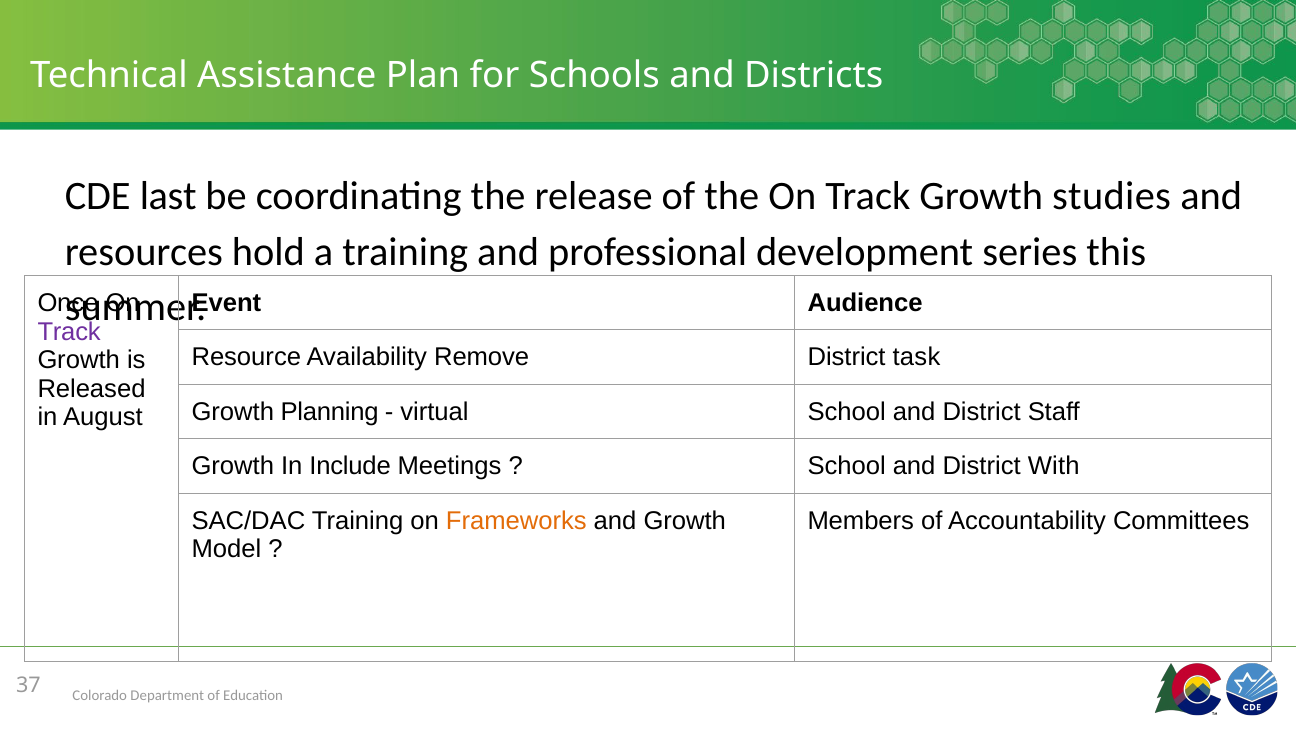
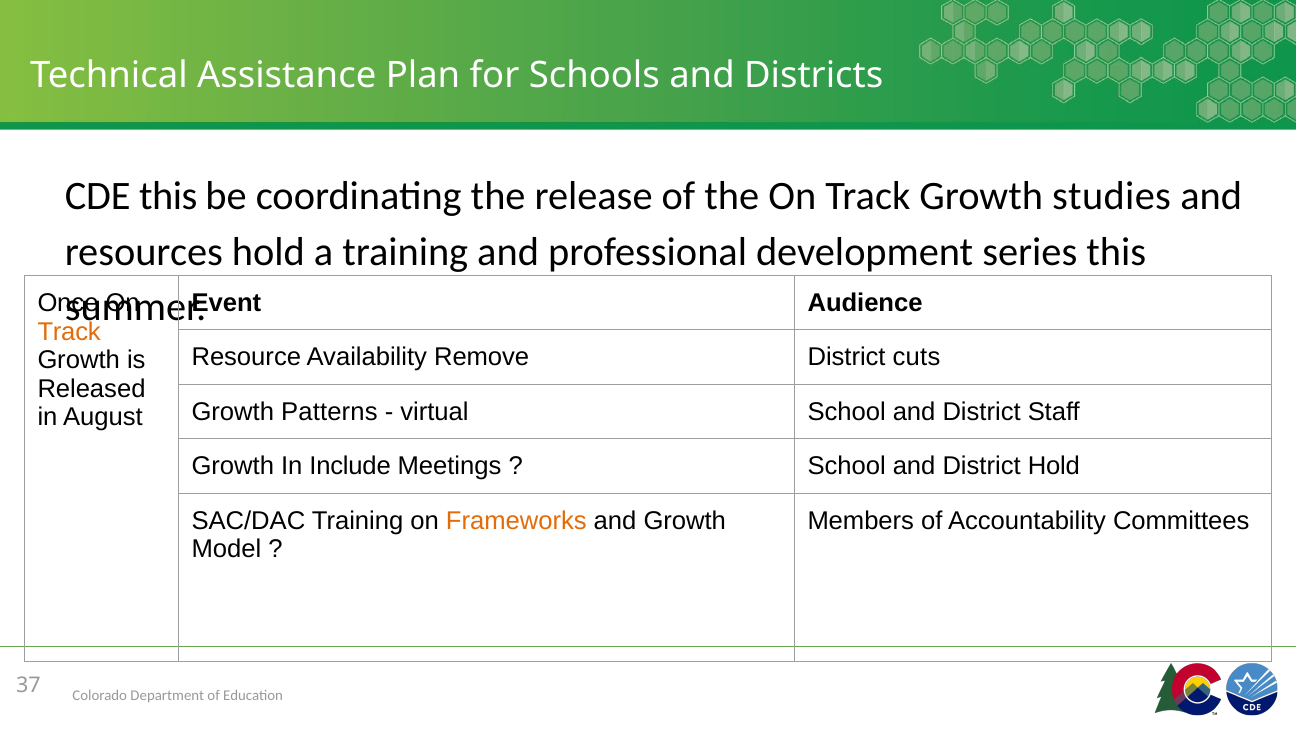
CDE last: last -> this (168, 196)
Track colour: purple -> orange (69, 332)
task: task -> cuts (916, 358)
Planning: Planning -> Patterns (329, 412)
District With: With -> Hold (1054, 466)
